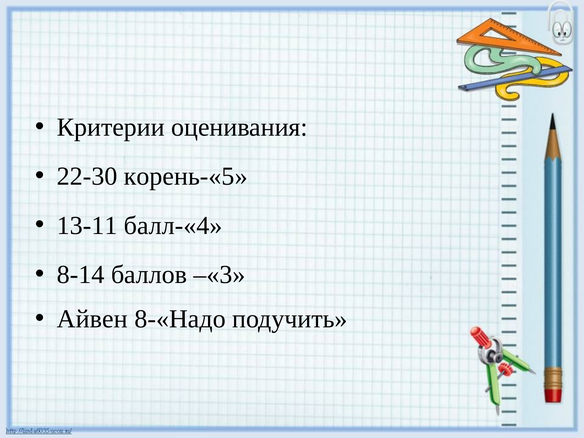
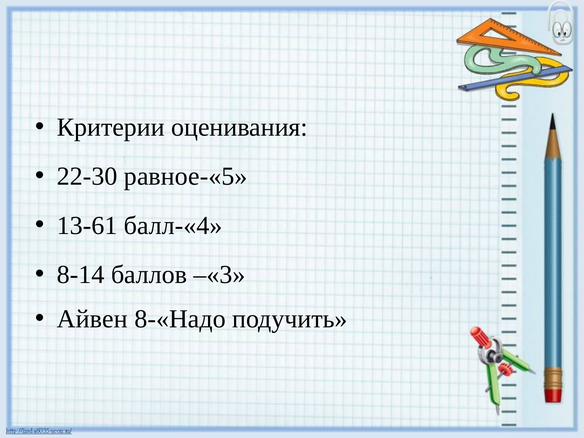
корень-«5: корень-«5 -> равное-«5 (186, 176)
13-11: 13-11 -> 13-61 (87, 225)
